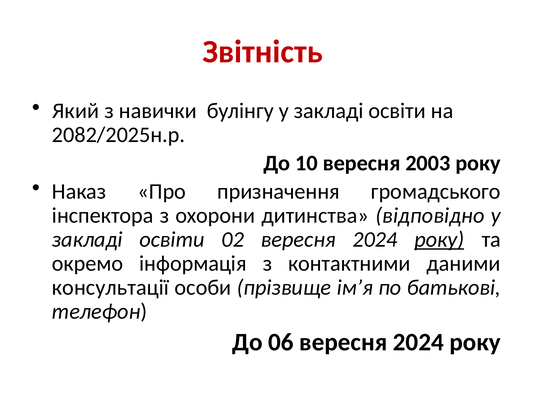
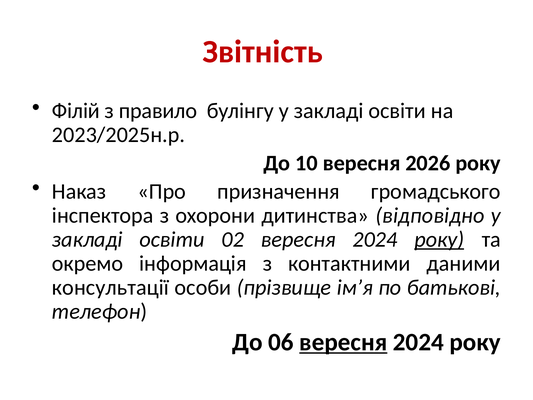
Який: Який -> Філій (76, 111)
навички: навички -> правило (158, 111)
2082/2025н.р: 2082/2025н.р -> 2023/2025н.р (119, 135)
2003: 2003 -> 2026 (428, 163)
вересня underline: none -> present (343, 342)
